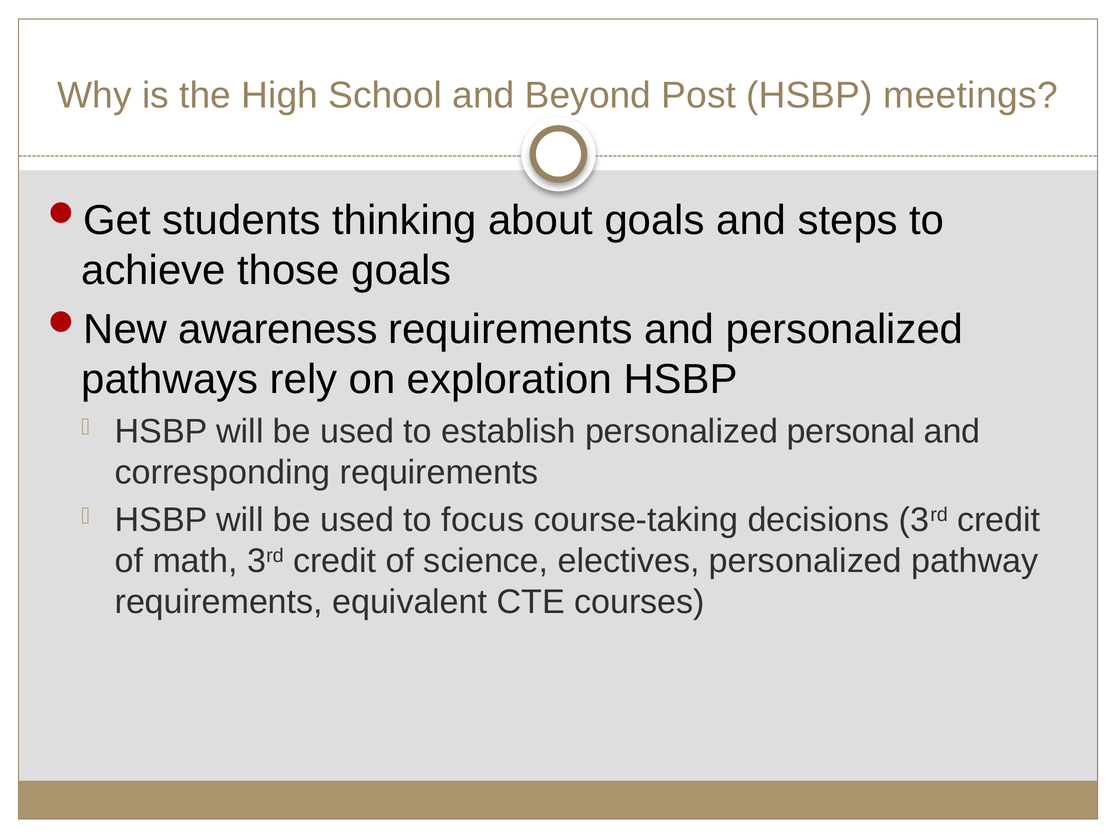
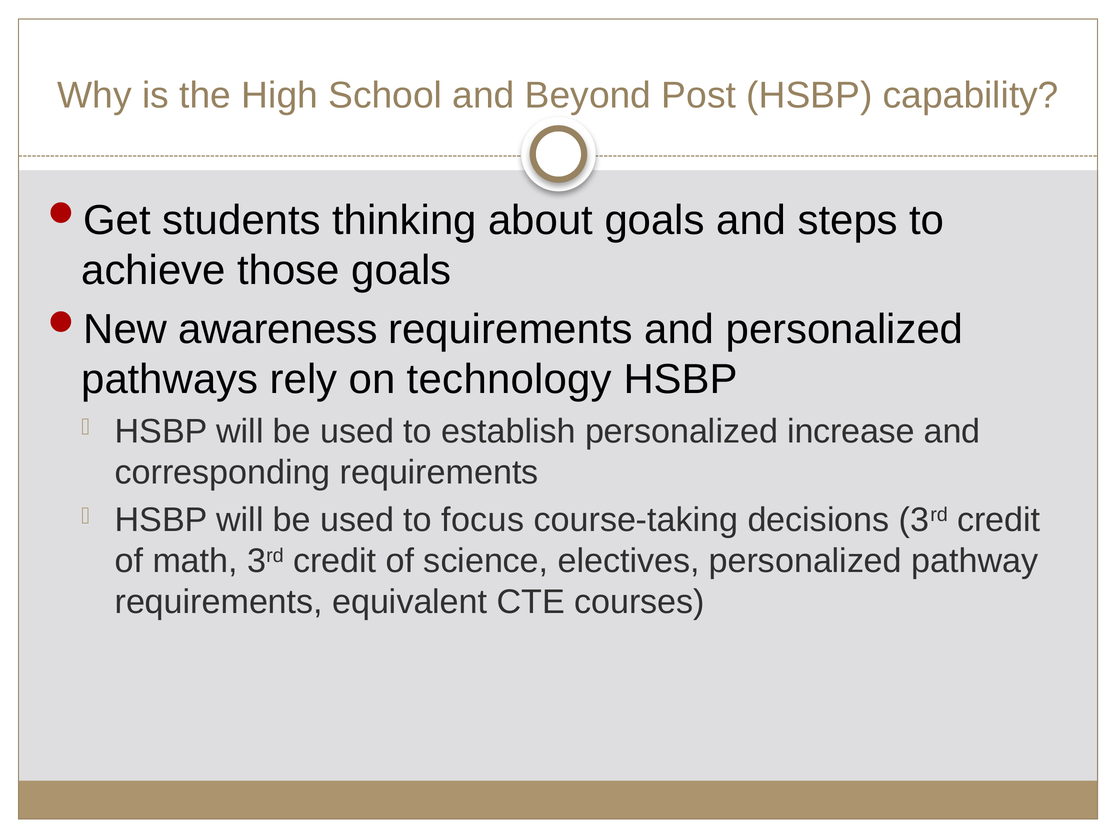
meetings: meetings -> capability (971, 95)
exploration: exploration -> technology (509, 379)
personal: personal -> increase (851, 431)
